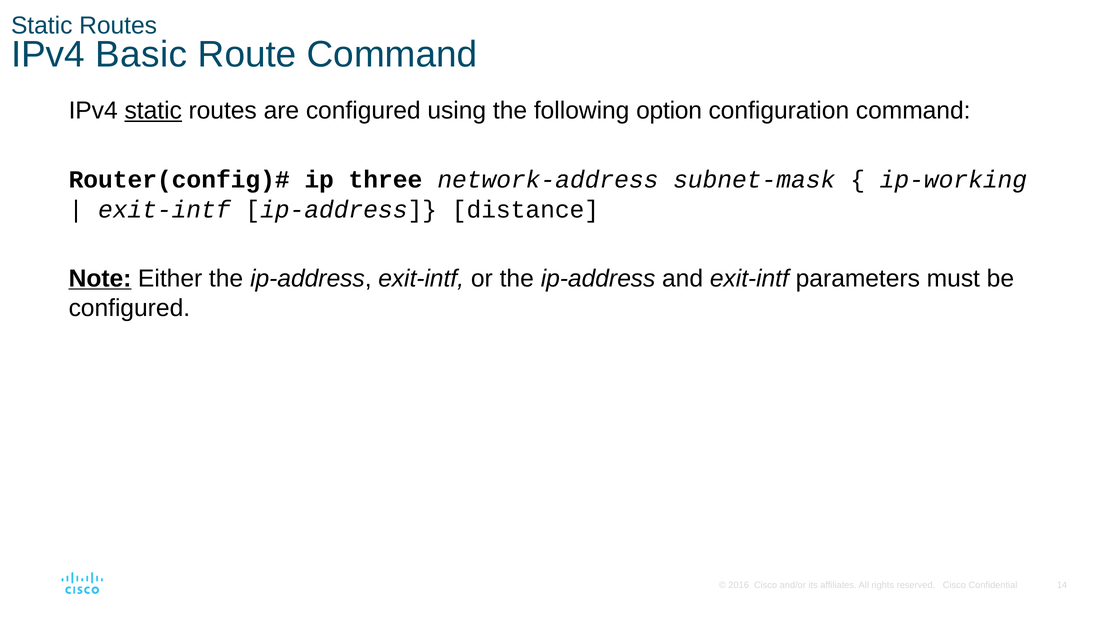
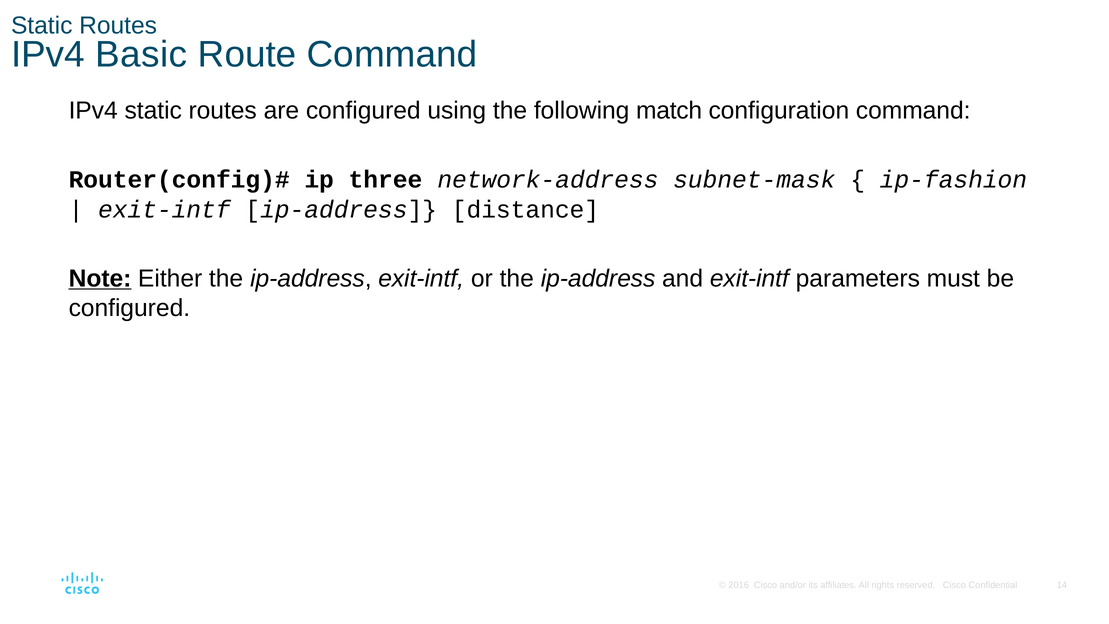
static underline: present -> none (153, 111)
option: option -> match (669, 111)
ip-working: ip-working -> ip-fashion (953, 180)
